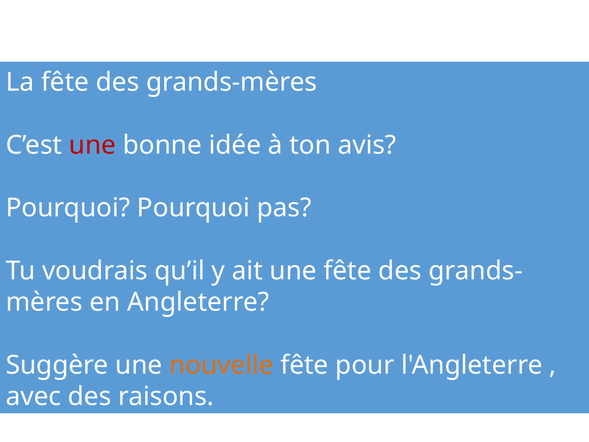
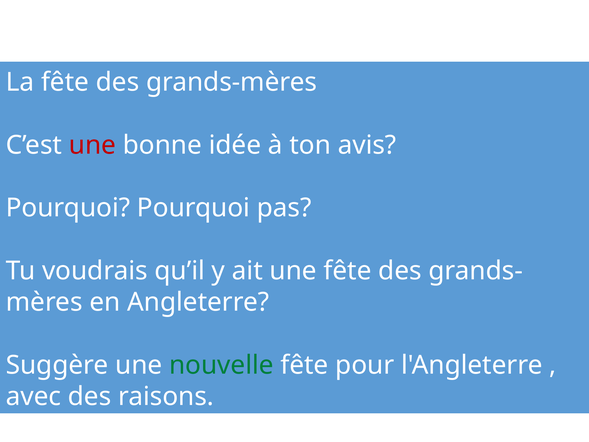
nouvelle colour: orange -> green (221, 365)
